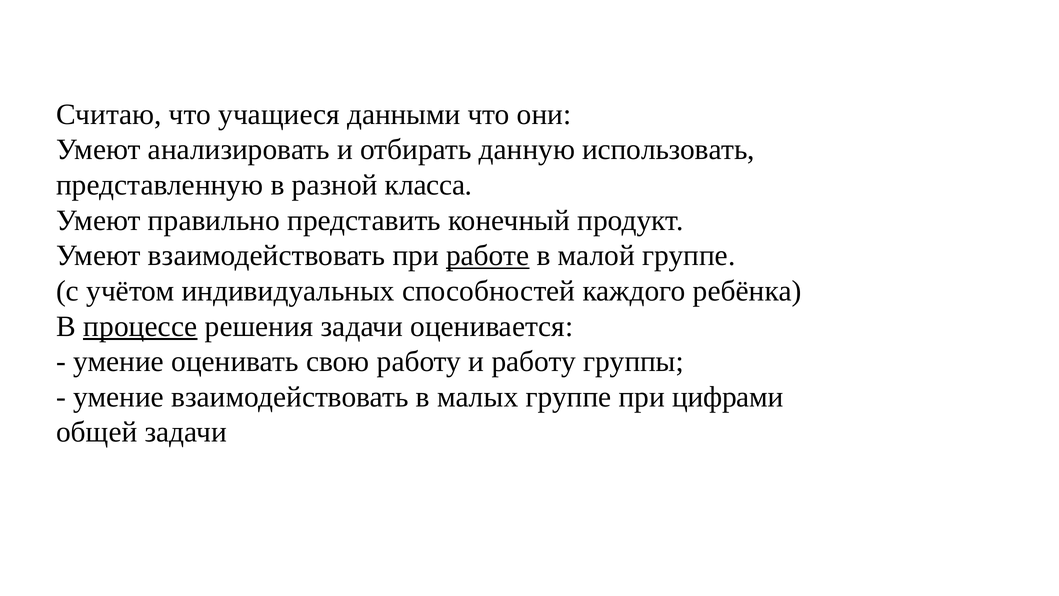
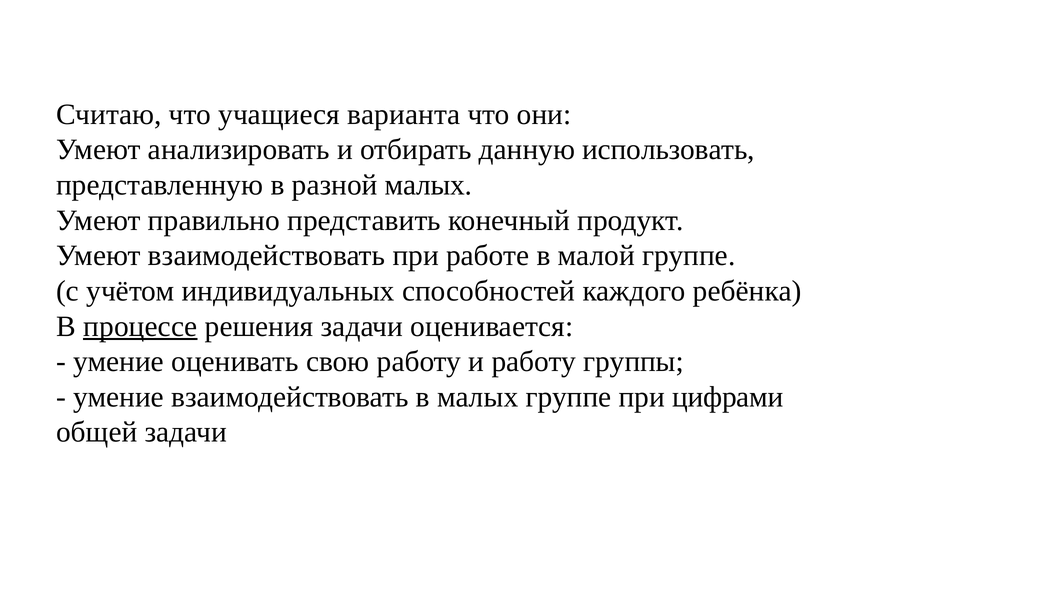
данными: данными -> варианта (404, 114)
разной класса: класса -> малых (429, 185)
работе underline: present -> none (488, 255)
